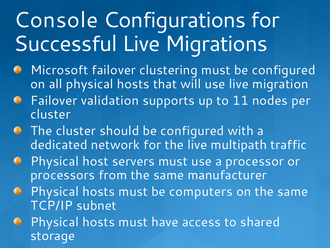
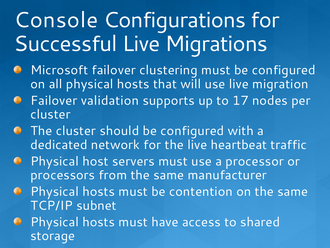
11: 11 -> 17 (241, 100)
multipath: multipath -> heartbeat (239, 145)
computers: computers -> contention (201, 191)
